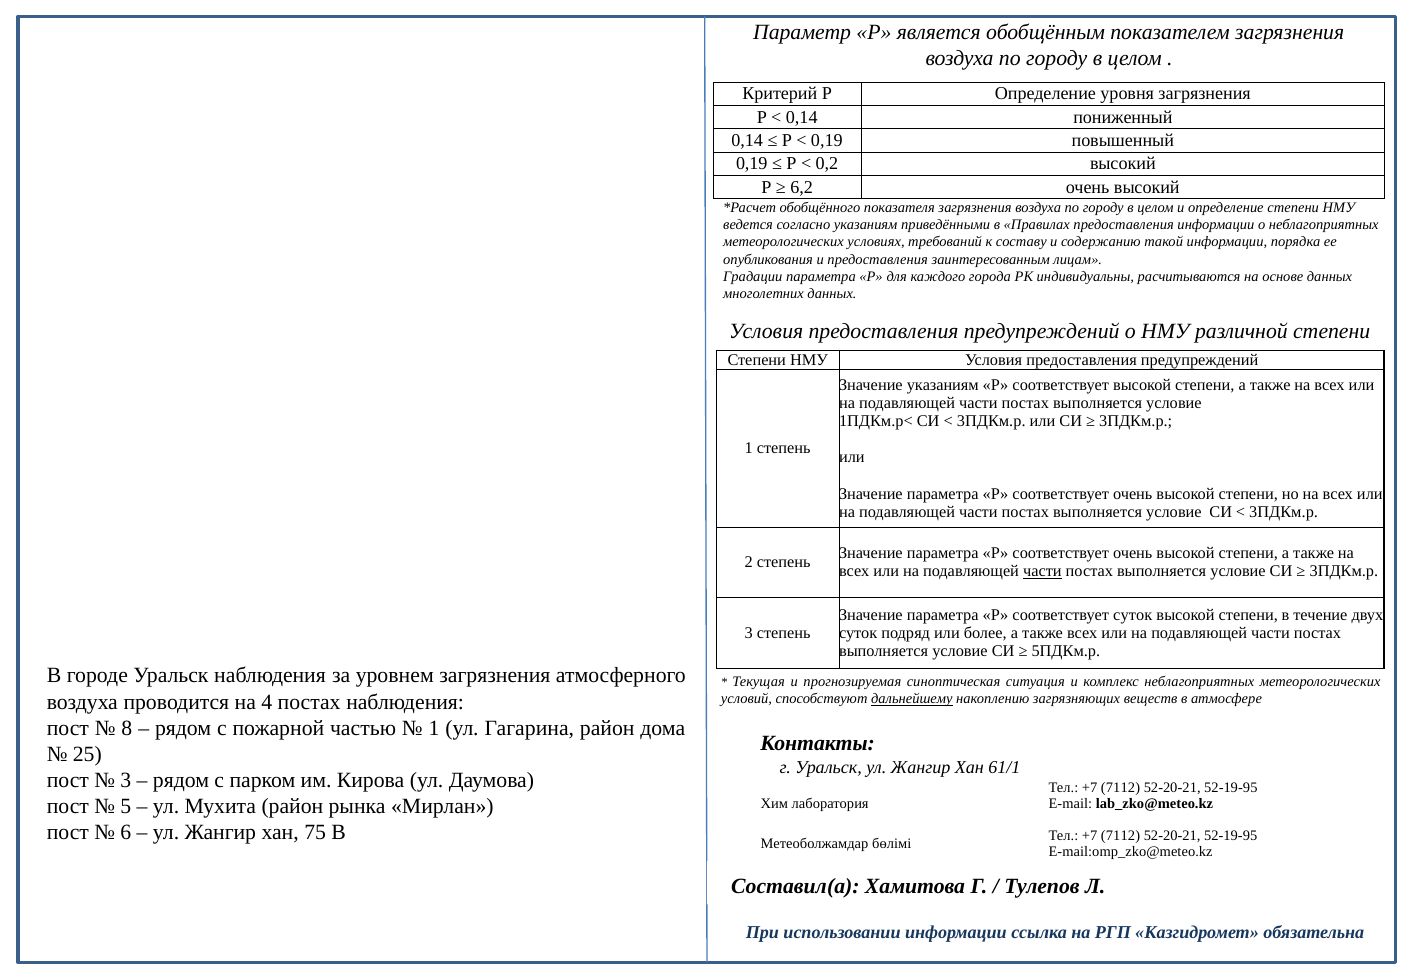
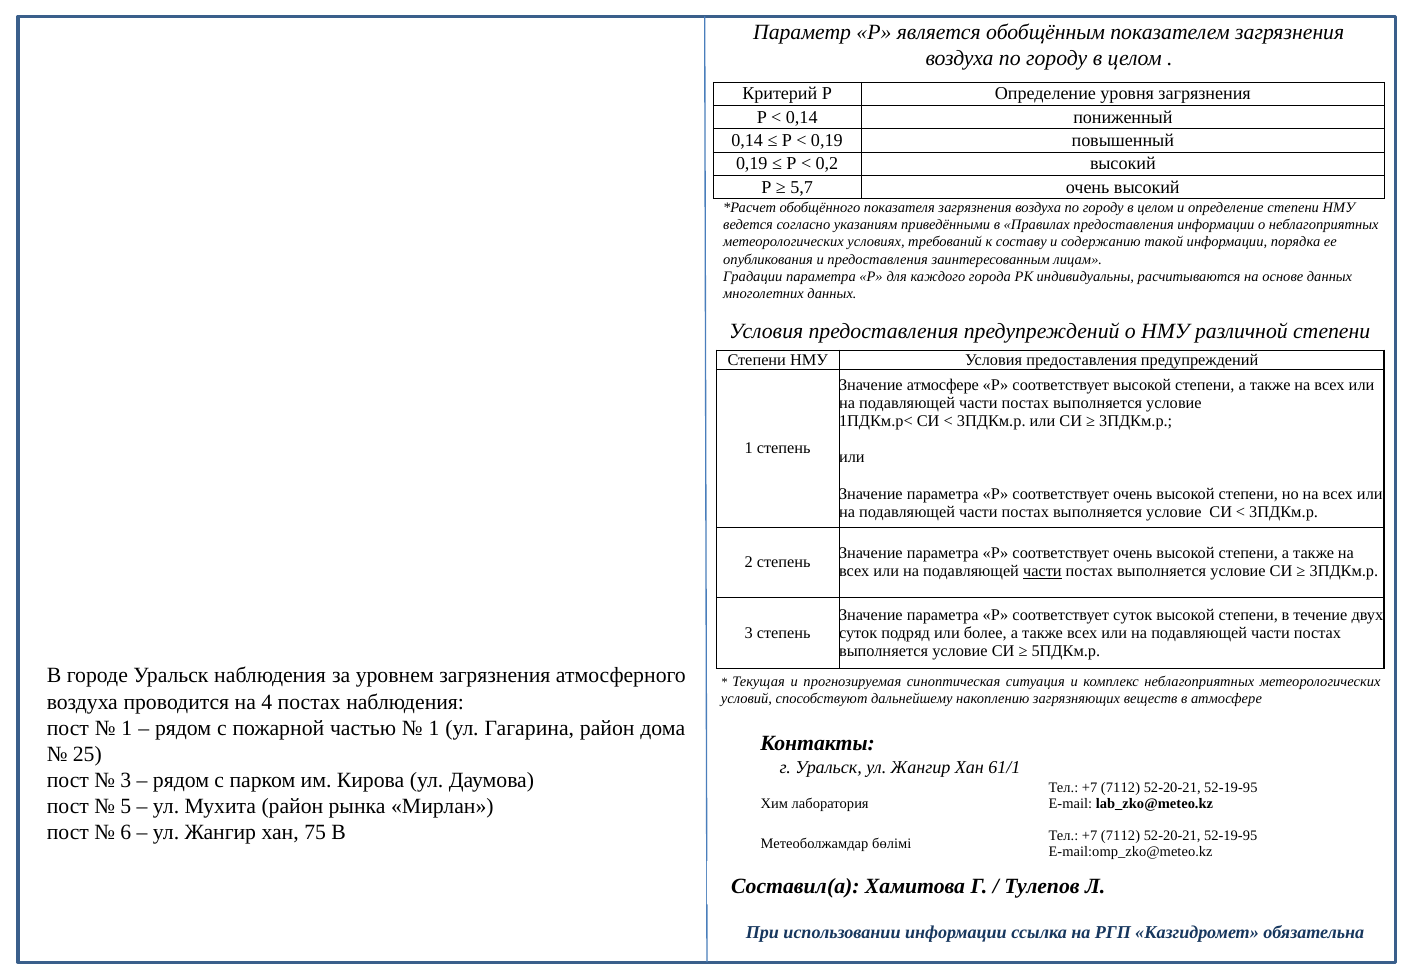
6,2: 6,2 -> 5,7 (802, 187)
Значение указаниям: указаниям -> атмосфере (943, 385)
дальнейшему underline: present -> none (912, 699)
8: 8 -> 1 (127, 728)
